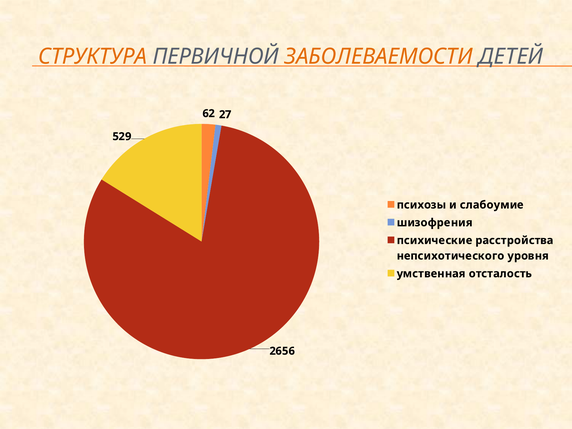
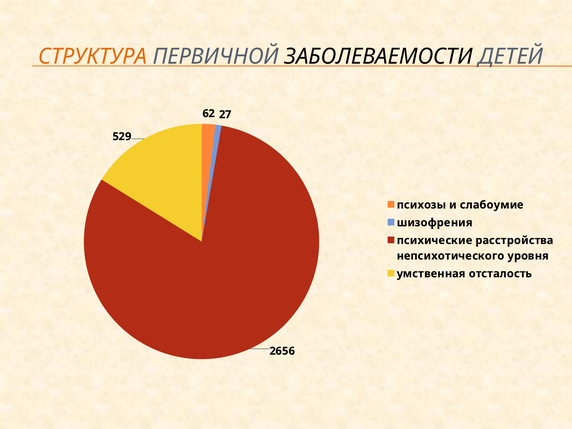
ЗАБОЛЕВАЕМОСТИ colour: orange -> black (379, 56)
